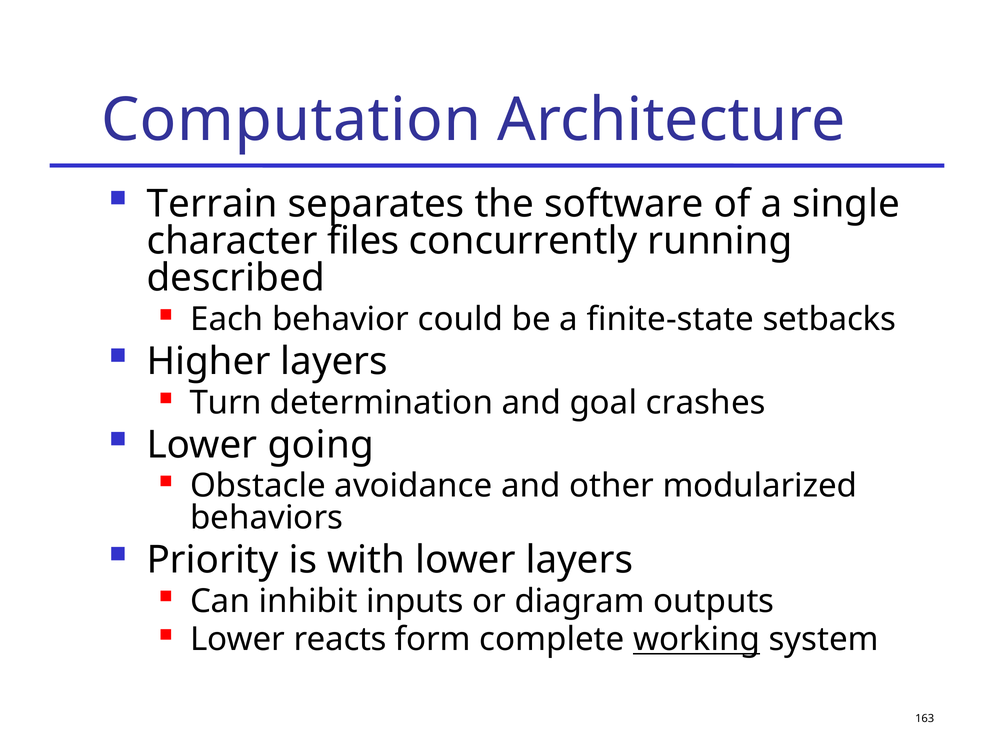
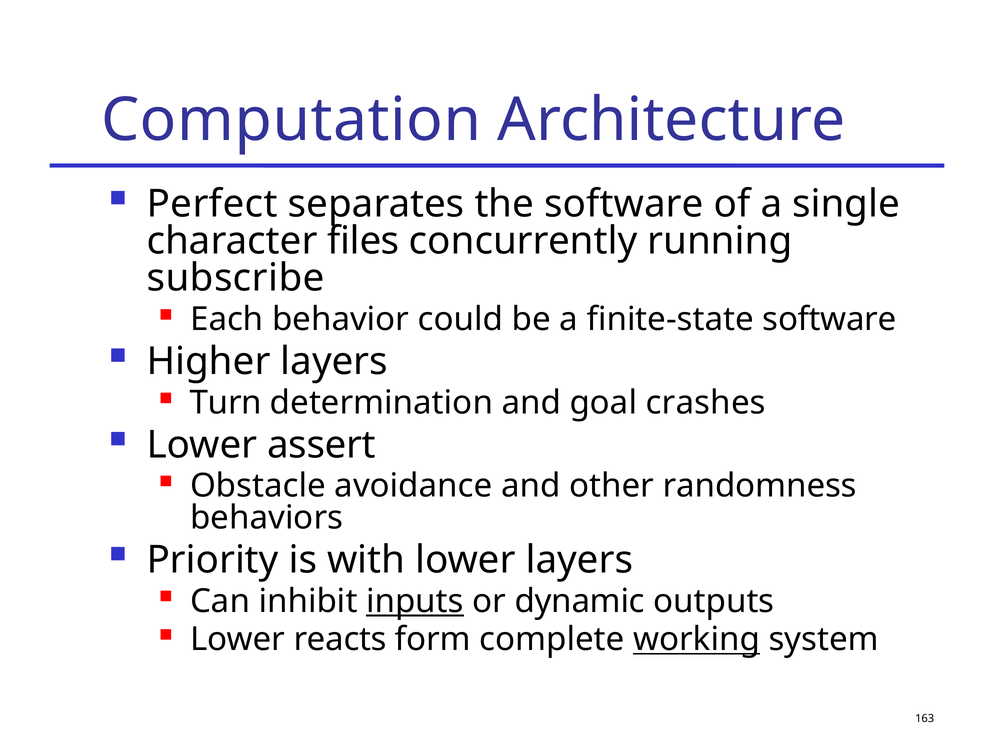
Terrain: Terrain -> Perfect (212, 204)
described: described -> subscribe (236, 278)
finite-state setbacks: setbacks -> software (829, 320)
going: going -> assert (321, 445)
modularized: modularized -> randomness (760, 486)
inputs underline: none -> present (415, 602)
diagram: diagram -> dynamic (580, 602)
